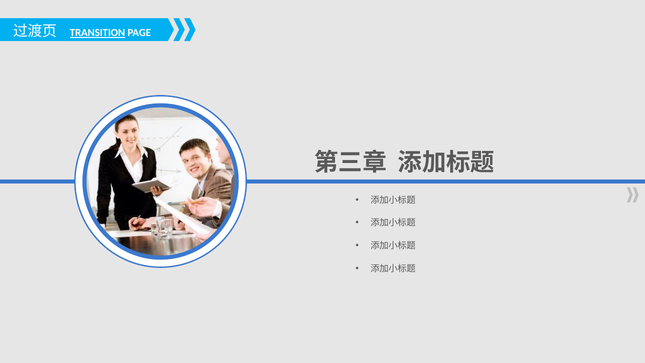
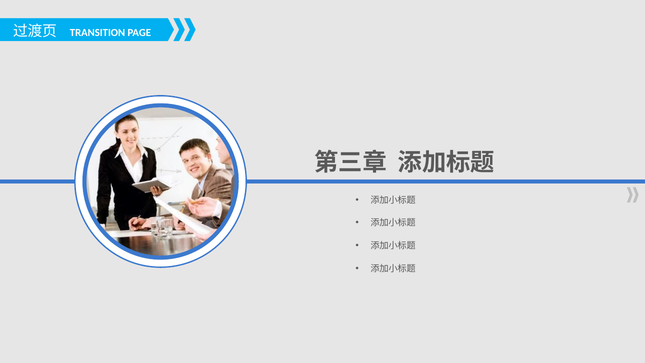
TRANSITION underline: present -> none (98, 33)
